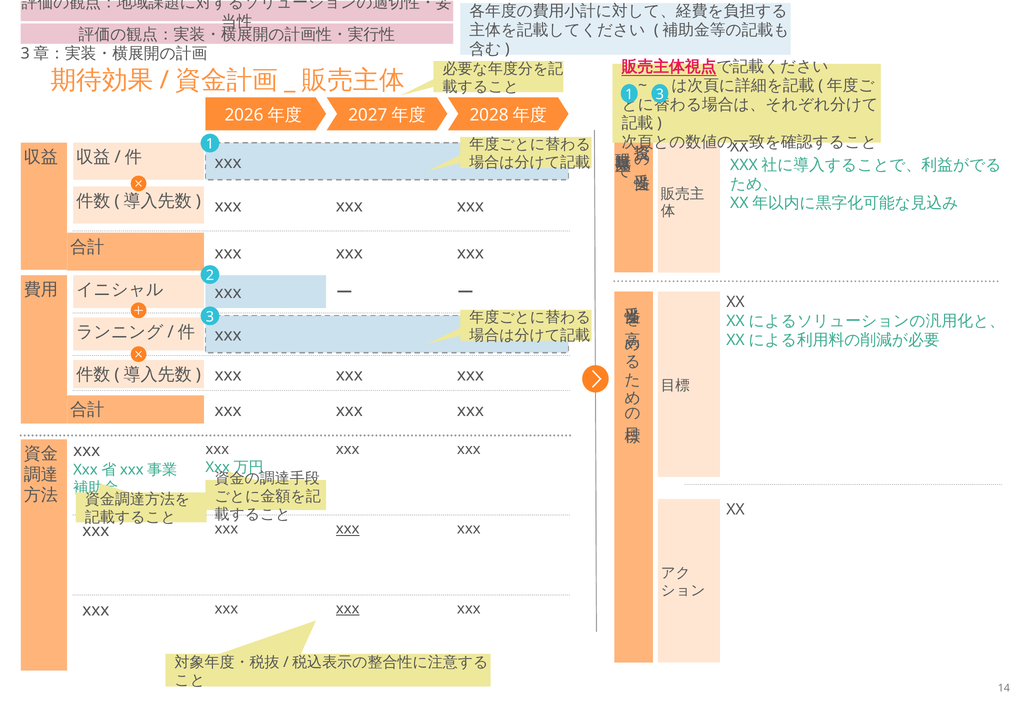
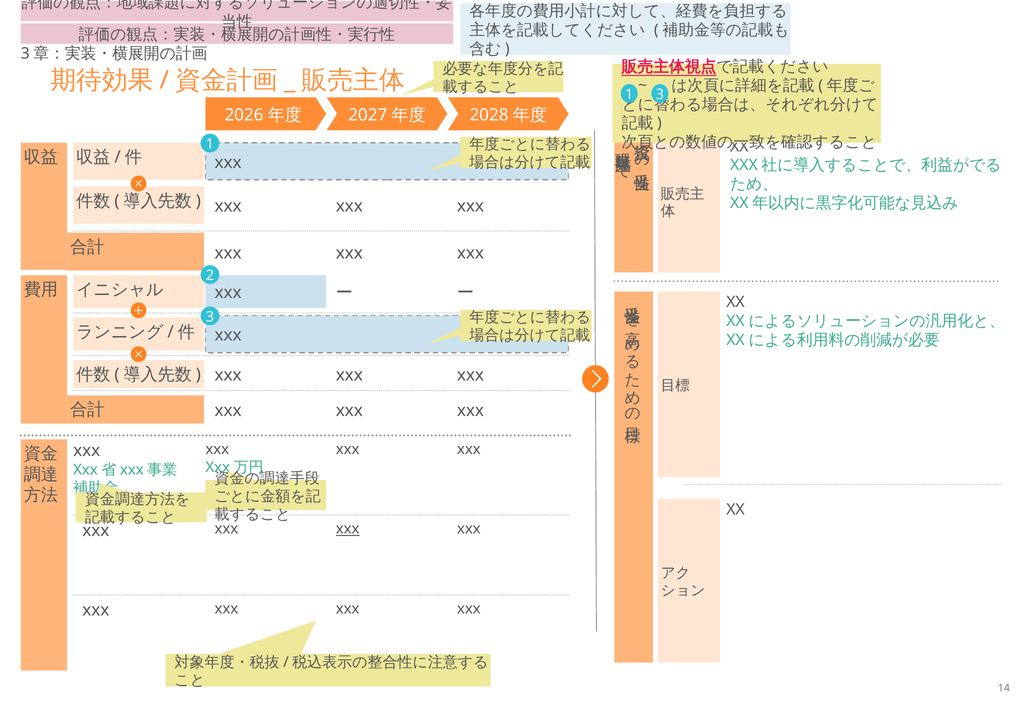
xxx underline: present -> none (348, 609)
